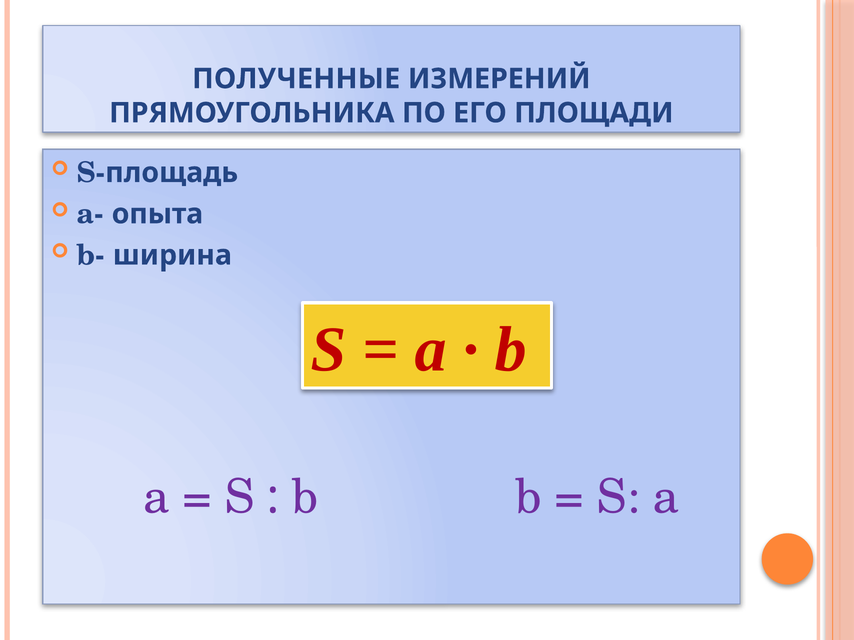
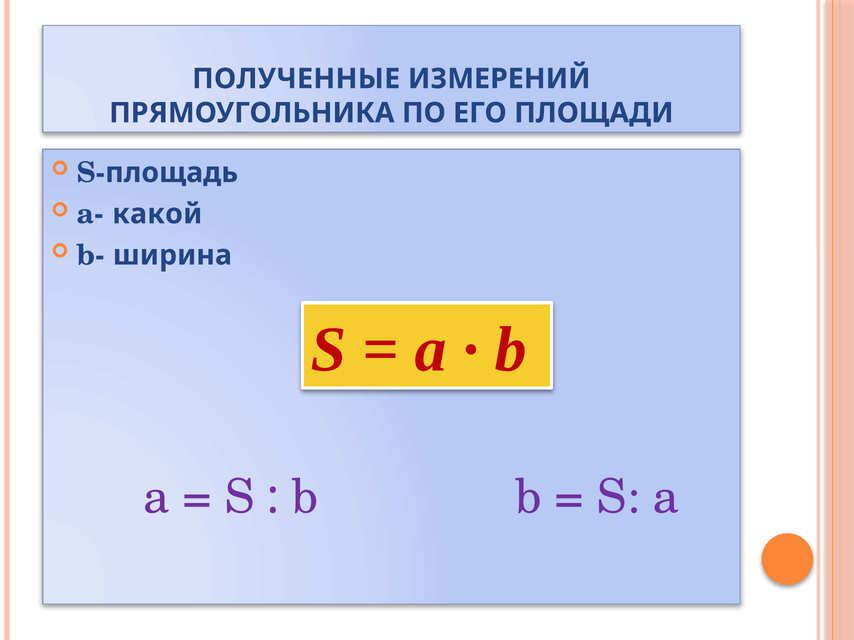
опыта: опыта -> какой (157, 214)
